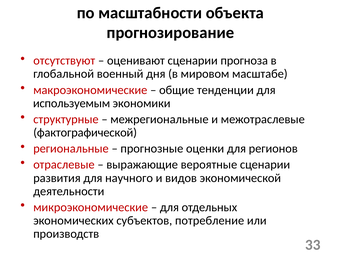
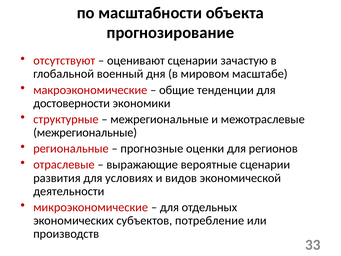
прогноза: прогноза -> зачастую (244, 61)
используемым: используемым -> достоверности (72, 103)
фактографической: фактографической -> межрегиональные (85, 132)
научного: научного -> условиях (129, 178)
